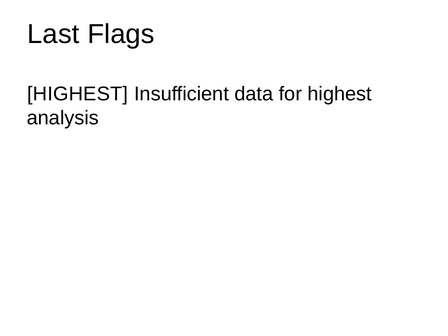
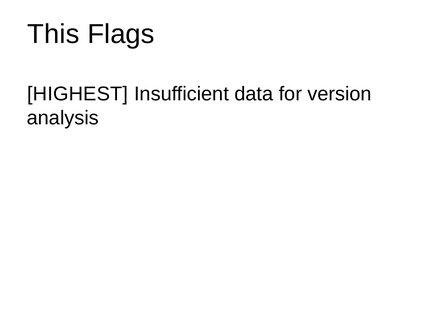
Last: Last -> This (53, 34)
for highest: highest -> version (340, 94)
